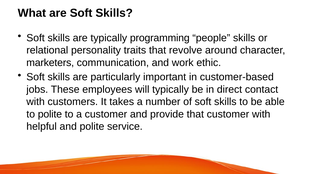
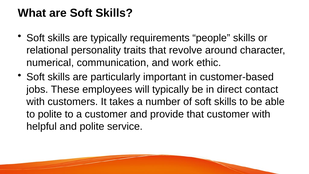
programming: programming -> requirements (160, 38)
marketers: marketers -> numerical (50, 63)
